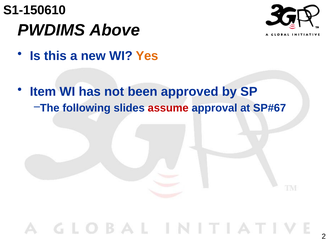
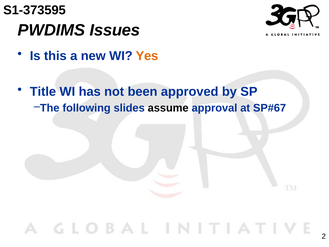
S1-150610: S1-150610 -> S1-373595 (34, 10)
Above: Above -> Issues (115, 30)
Item: Item -> Title (43, 92)
assume colour: red -> black (168, 108)
